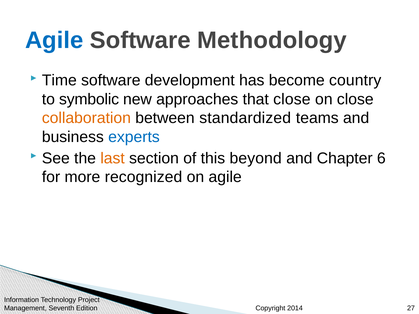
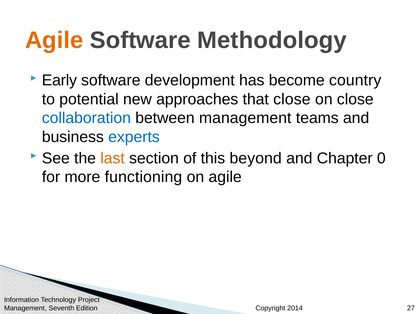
Agile colour: blue -> orange (54, 40)
Time: Time -> Early (59, 80)
symbolic: symbolic -> potential (89, 99)
collaboration colour: orange -> blue (86, 118)
between standardized: standardized -> management (245, 118)
6: 6 -> 0 (381, 158)
recognized: recognized -> functioning (143, 177)
